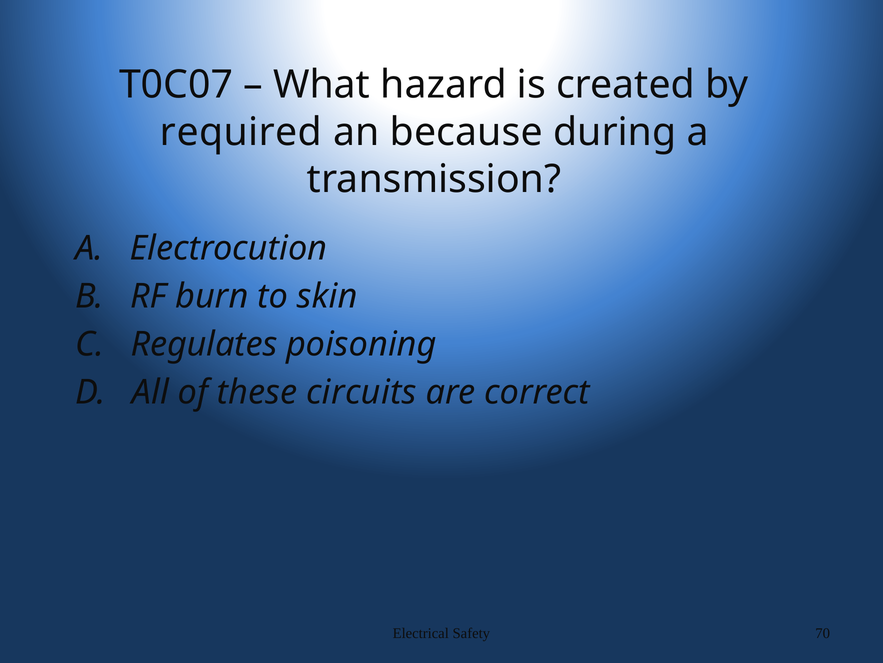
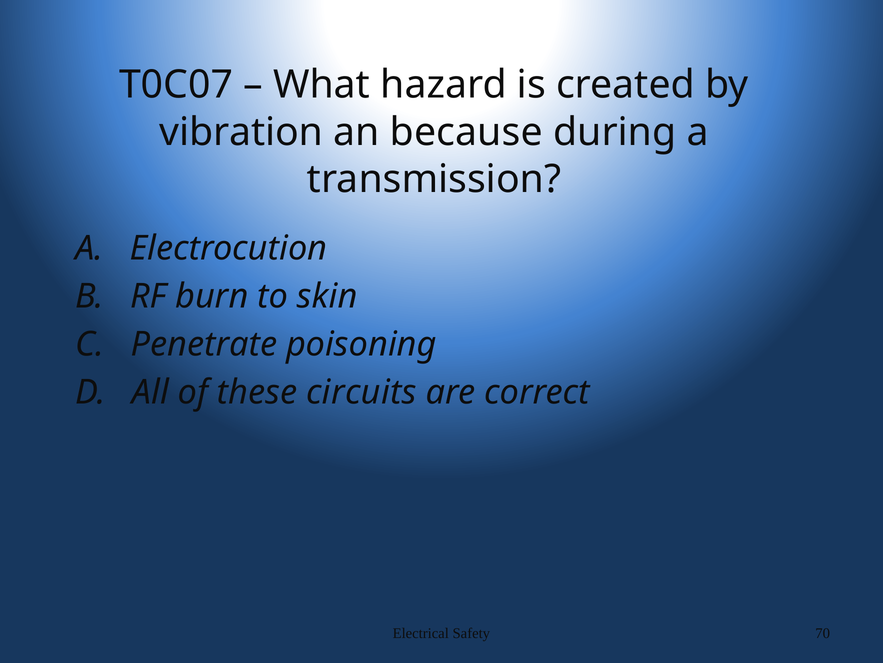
required: required -> vibration (241, 132)
Regulates: Regulates -> Penetrate (204, 344)
